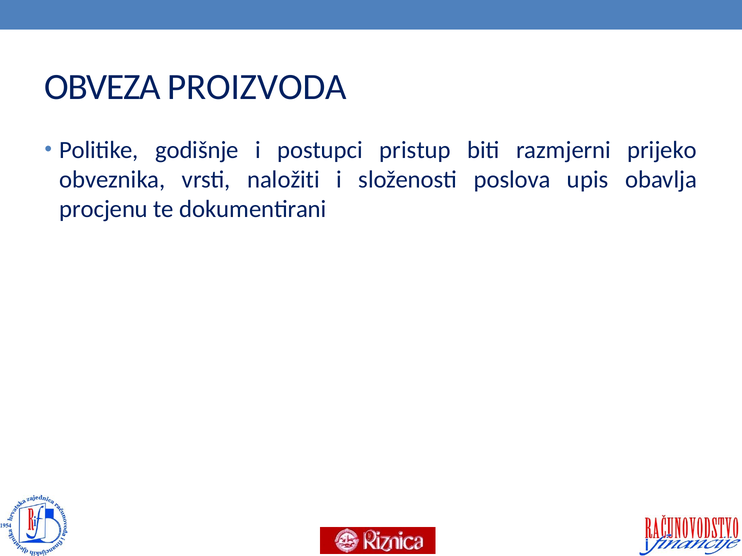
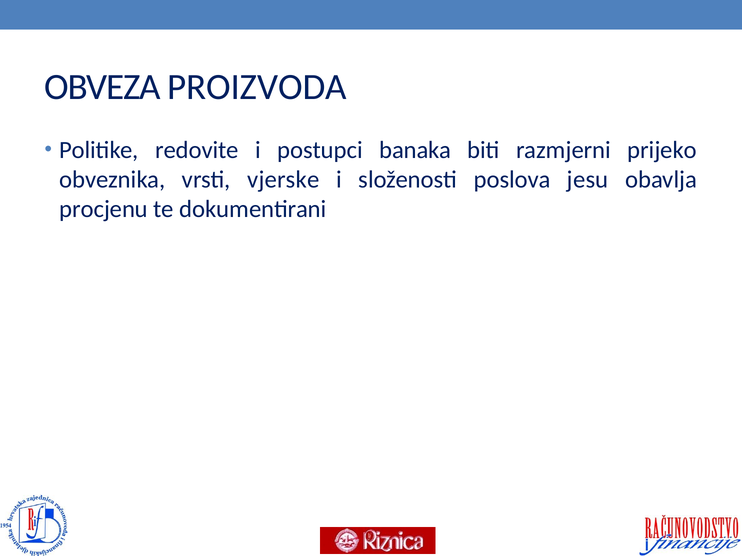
godišnje: godišnje -> redovite (197, 150)
pristup: pristup -> banaka (415, 150)
naložiti: naložiti -> vjerske (283, 180)
upis: upis -> jesu (588, 180)
